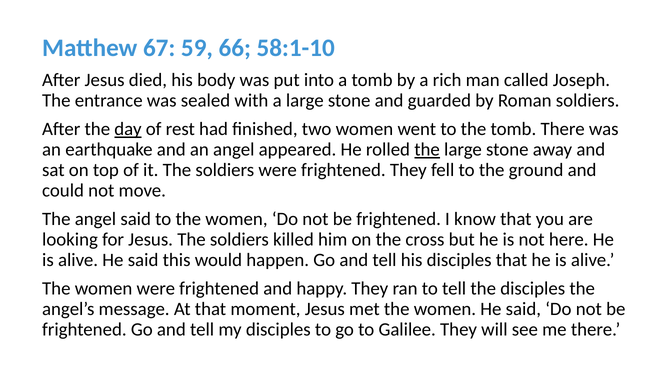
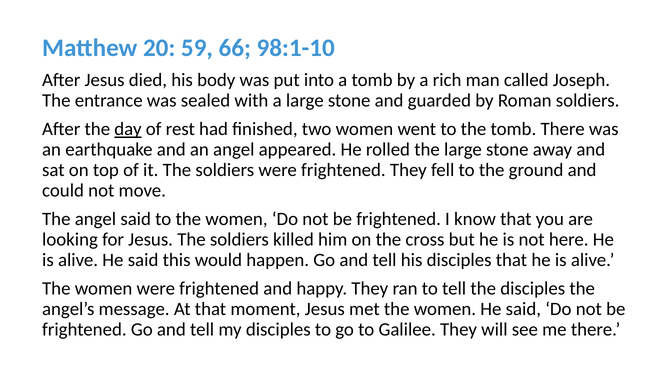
67: 67 -> 20 (159, 48)
58:1-10: 58:1-10 -> 98:1-10 (296, 48)
the underline: present -> none (427, 150)
